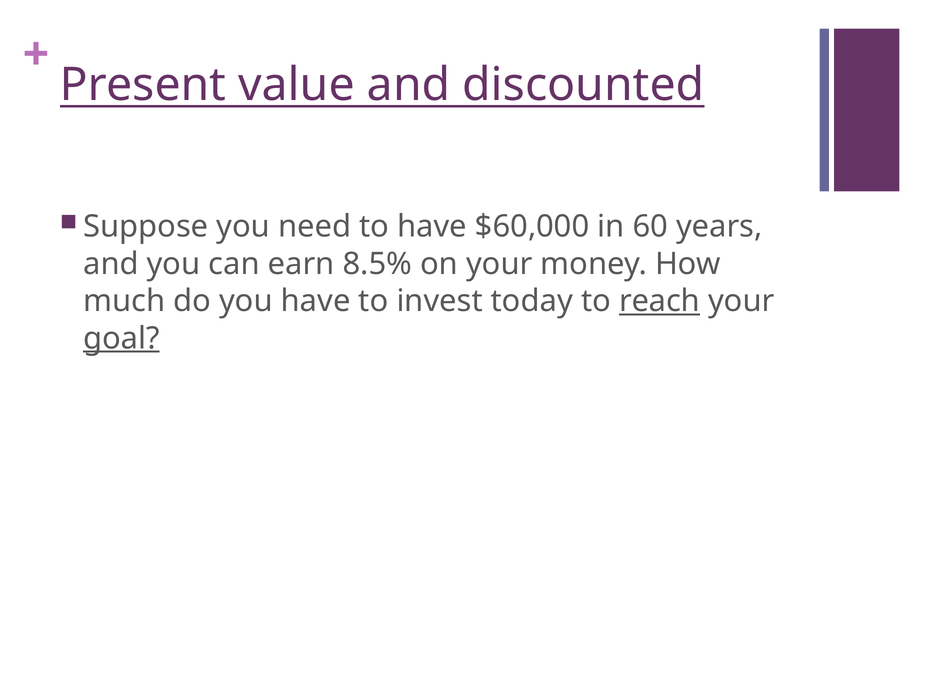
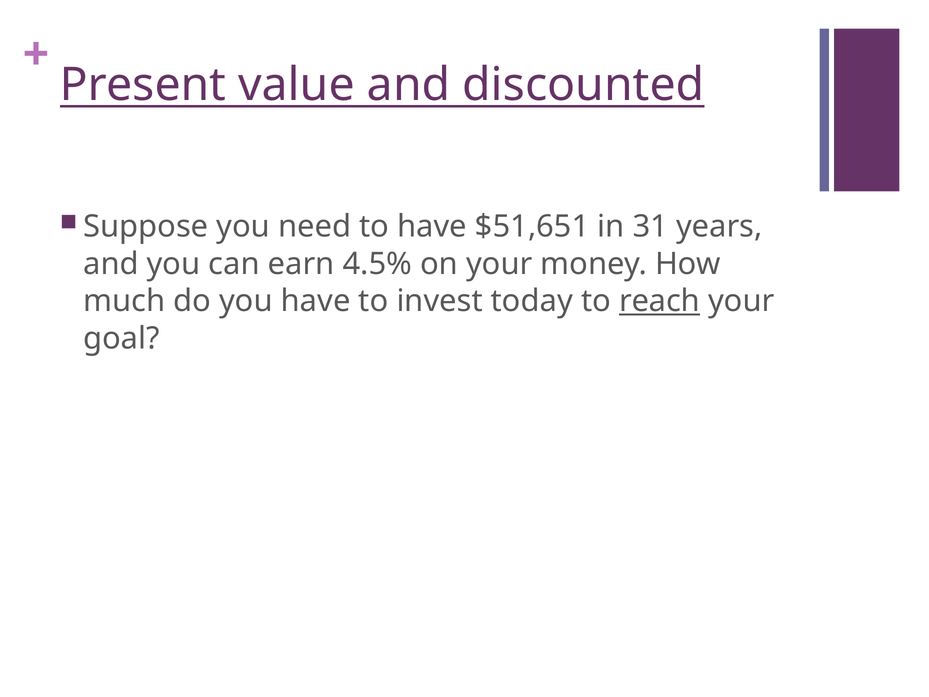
$60,000: $60,000 -> $51,651 (532, 227)
60: 60 -> 31 (650, 227)
8.5%: 8.5% -> 4.5% (377, 264)
goal underline: present -> none (121, 338)
